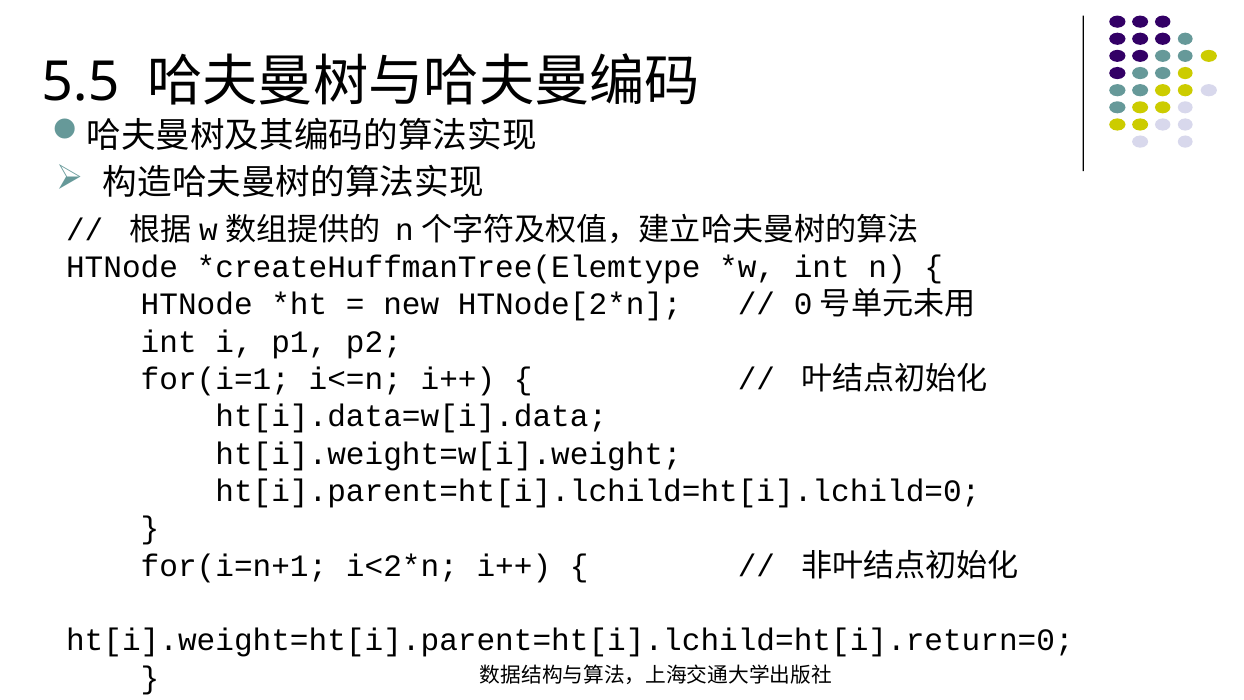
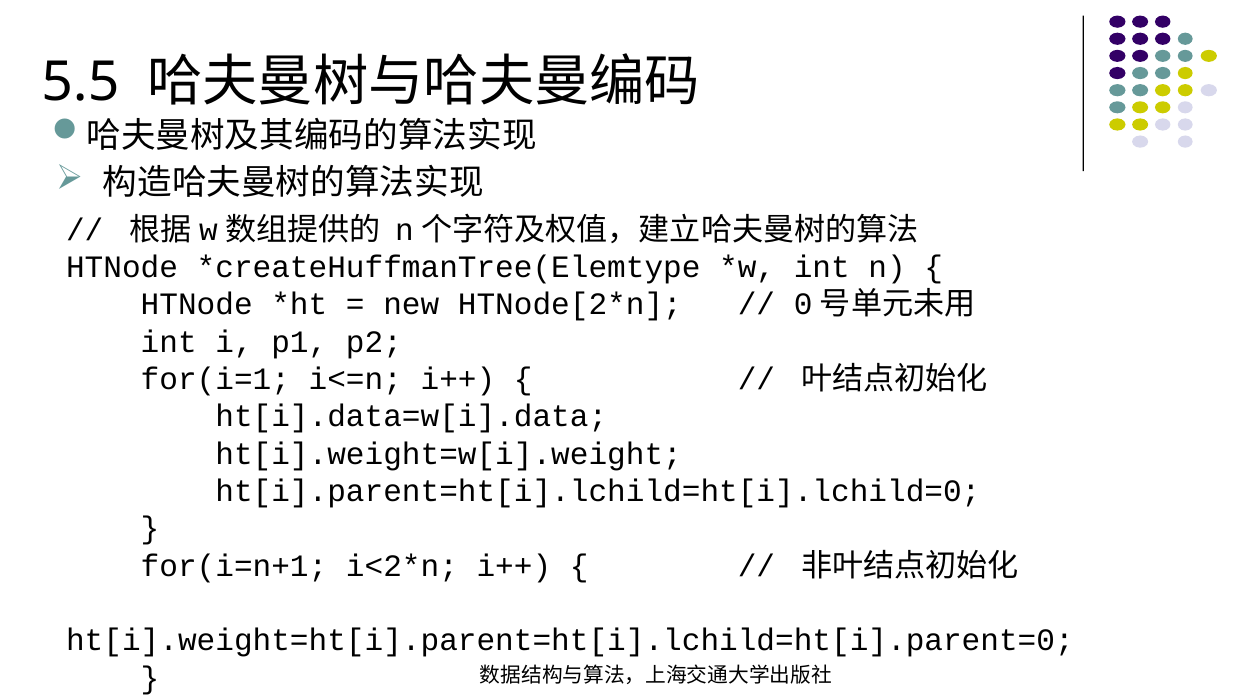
ht[i].weight=ht[i].parent=ht[i].lchild=ht[i].return=0: ht[i].weight=ht[i].parent=ht[i].lchild=ht[i].return=0 -> ht[i].weight=ht[i].parent=ht[i].lchild=ht[i].parent=0 (570, 640)
